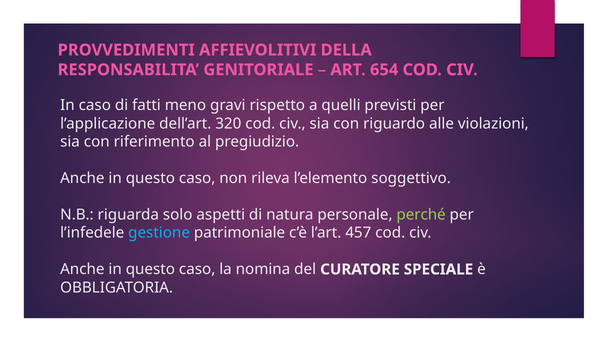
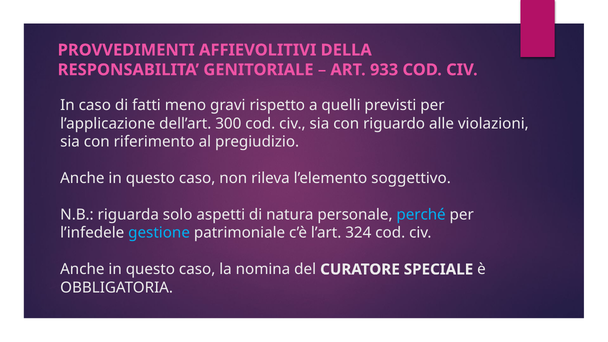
654: 654 -> 933 (384, 70)
320: 320 -> 300 (228, 124)
perché colour: light green -> light blue (421, 215)
457: 457 -> 324 (358, 233)
